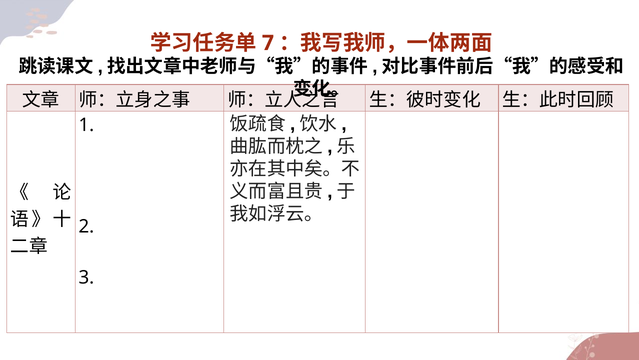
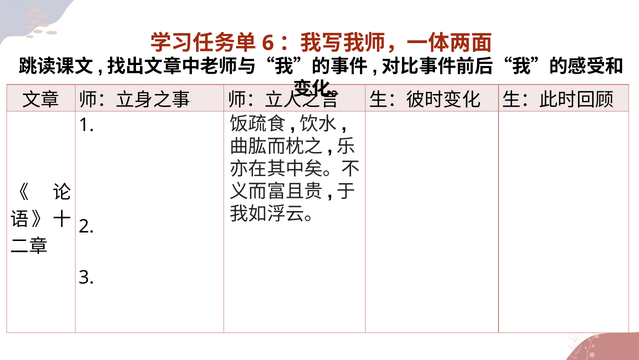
7: 7 -> 6 (268, 43)
